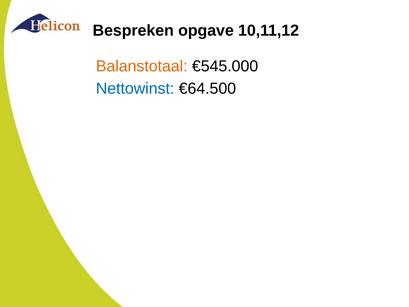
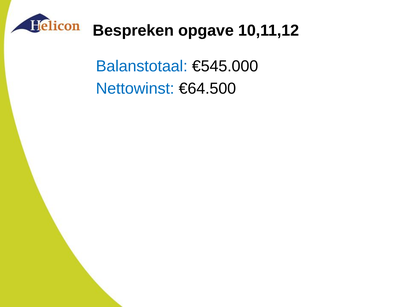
Balanstotaal colour: orange -> blue (142, 66)
